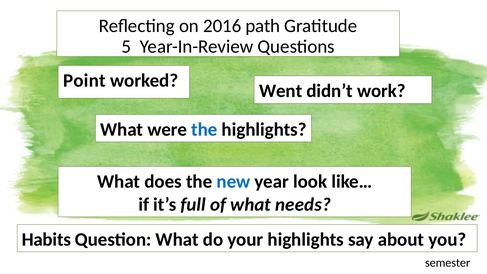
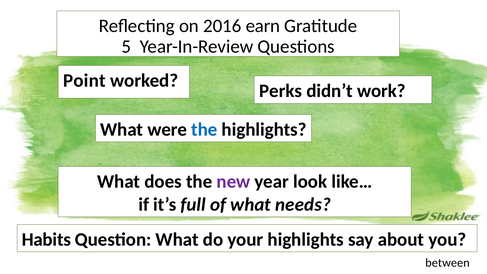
path: path -> earn (263, 26)
Went: Went -> Perks (281, 91)
new colour: blue -> purple (233, 182)
semester: semester -> between (448, 263)
